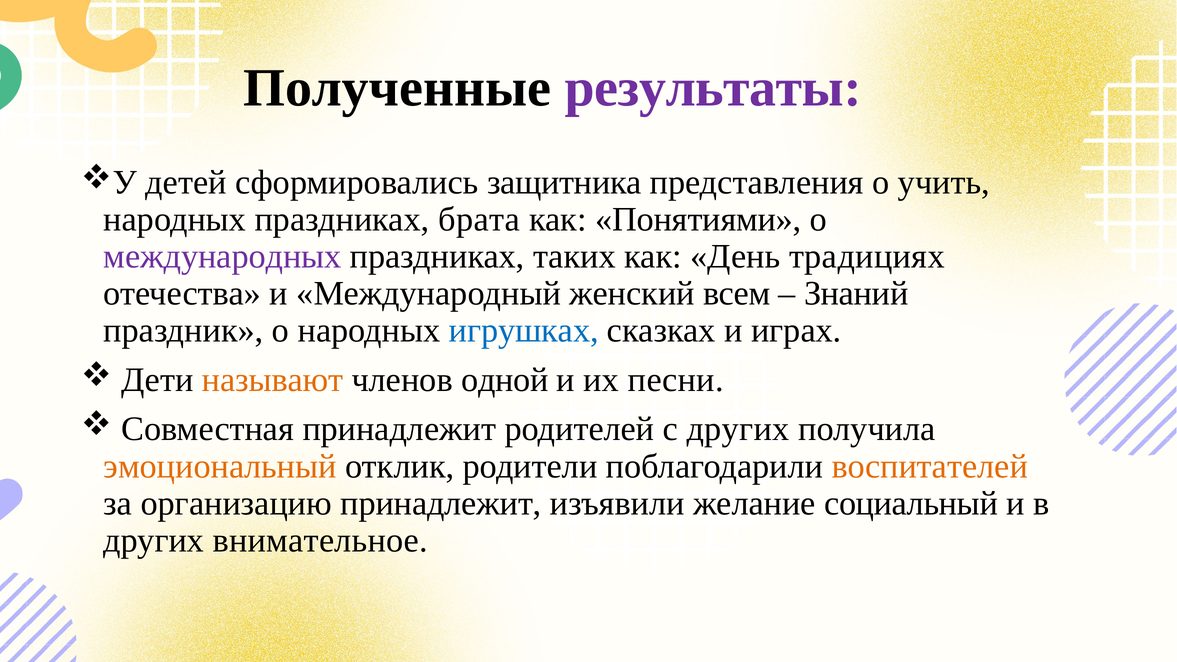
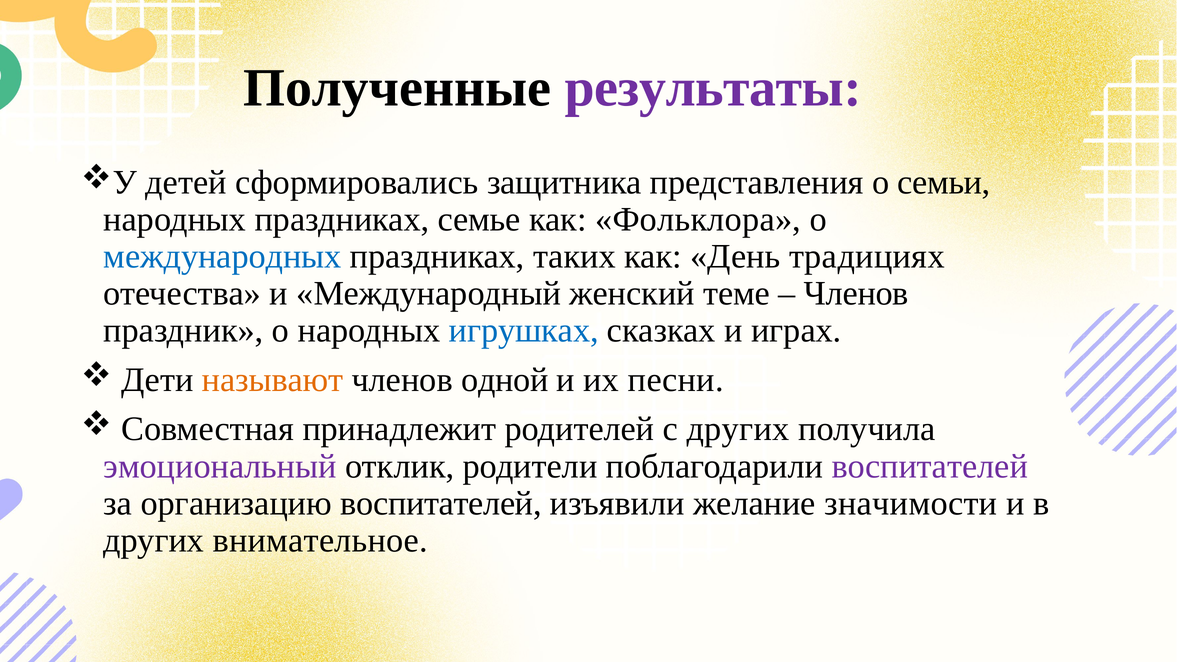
учить: учить -> семьи (944, 183)
брата: брата -> семье (479, 220)
Понятиями: Понятиями -> Фольклора (698, 220)
международных colour: purple -> blue (222, 257)
всем: всем -> теме (737, 294)
Знаний: Знаний -> Членов (856, 294)
эмоциональный colour: orange -> purple (220, 466)
воспитателей colour: orange -> purple (930, 466)
организацию принадлежит: принадлежит -> воспитателей (441, 503)
социальный: социальный -> значимости (911, 503)
